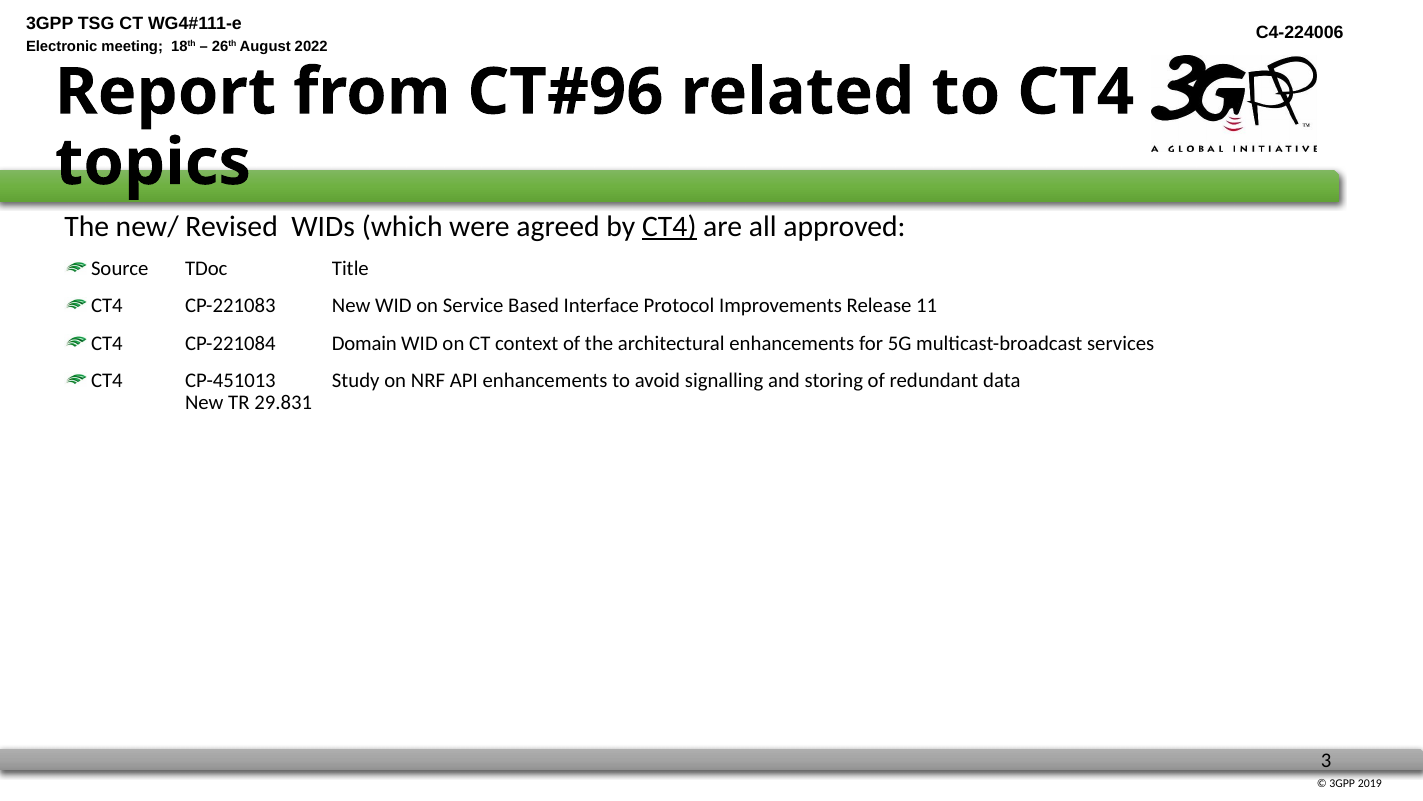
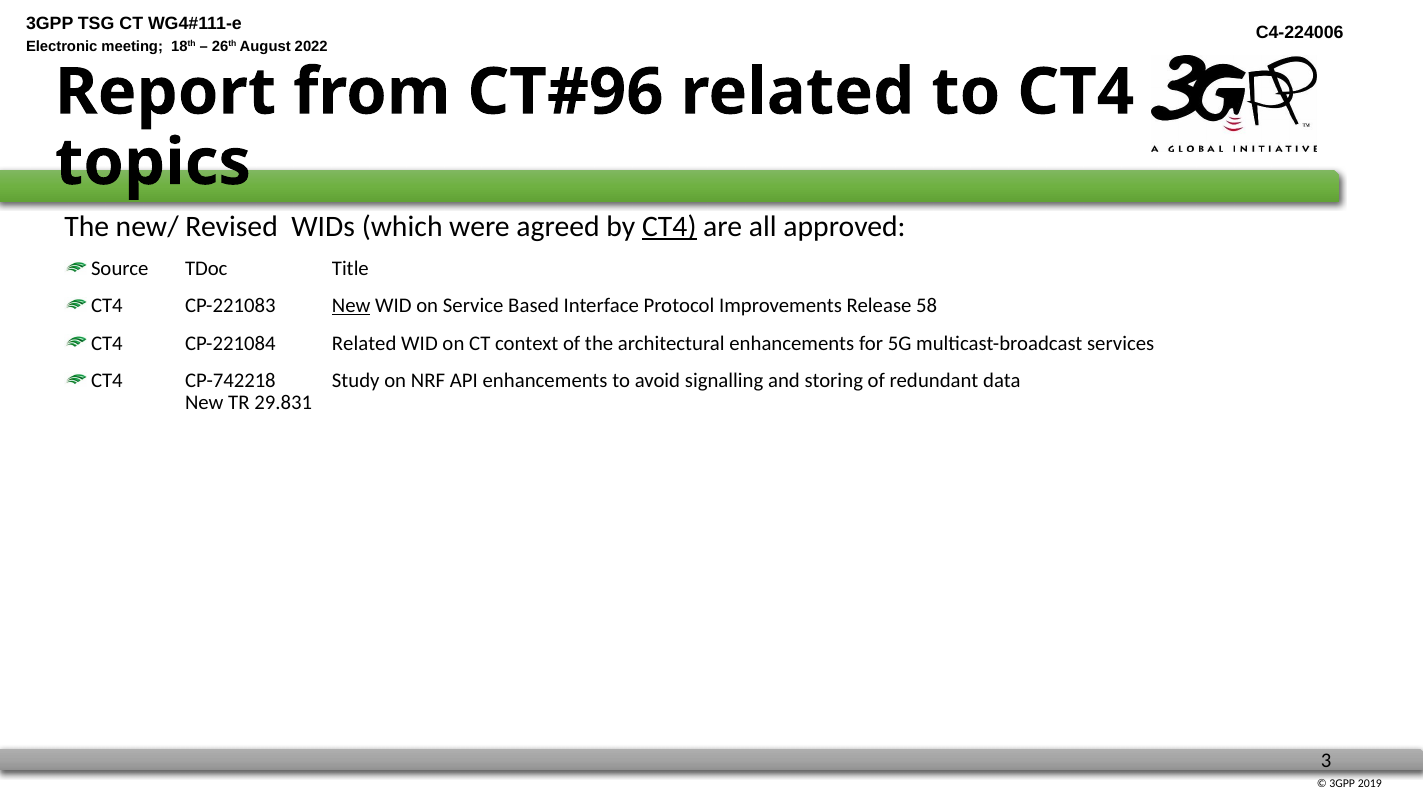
New underline: none -> present (351, 306)
11: 11 -> 58 (927, 306)
CP-221084 Domain: Domain -> Related (364, 343)
CP-451013: CP-451013 -> CP-742218 (230, 380)
